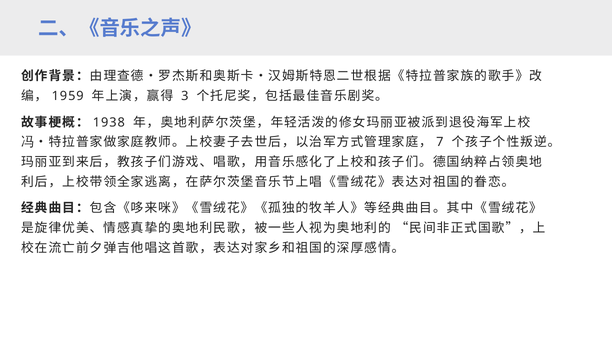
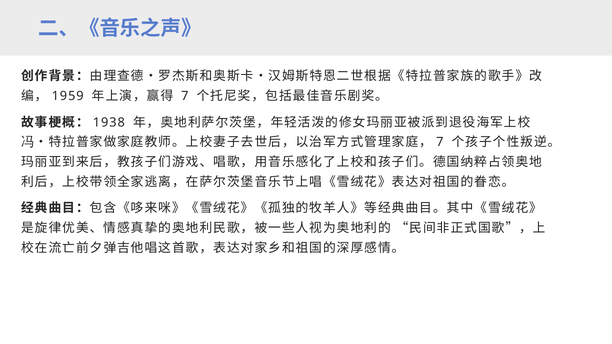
3: 3 -> 7 (185, 96)
